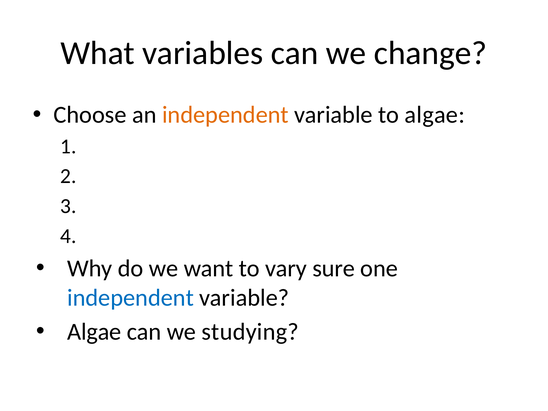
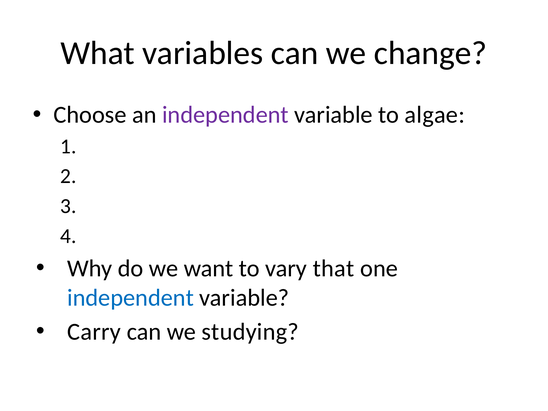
independent colour: orange -> purple (225, 115)
sure: sure -> that (333, 269)
Algae: Algae -> Carry (94, 332)
